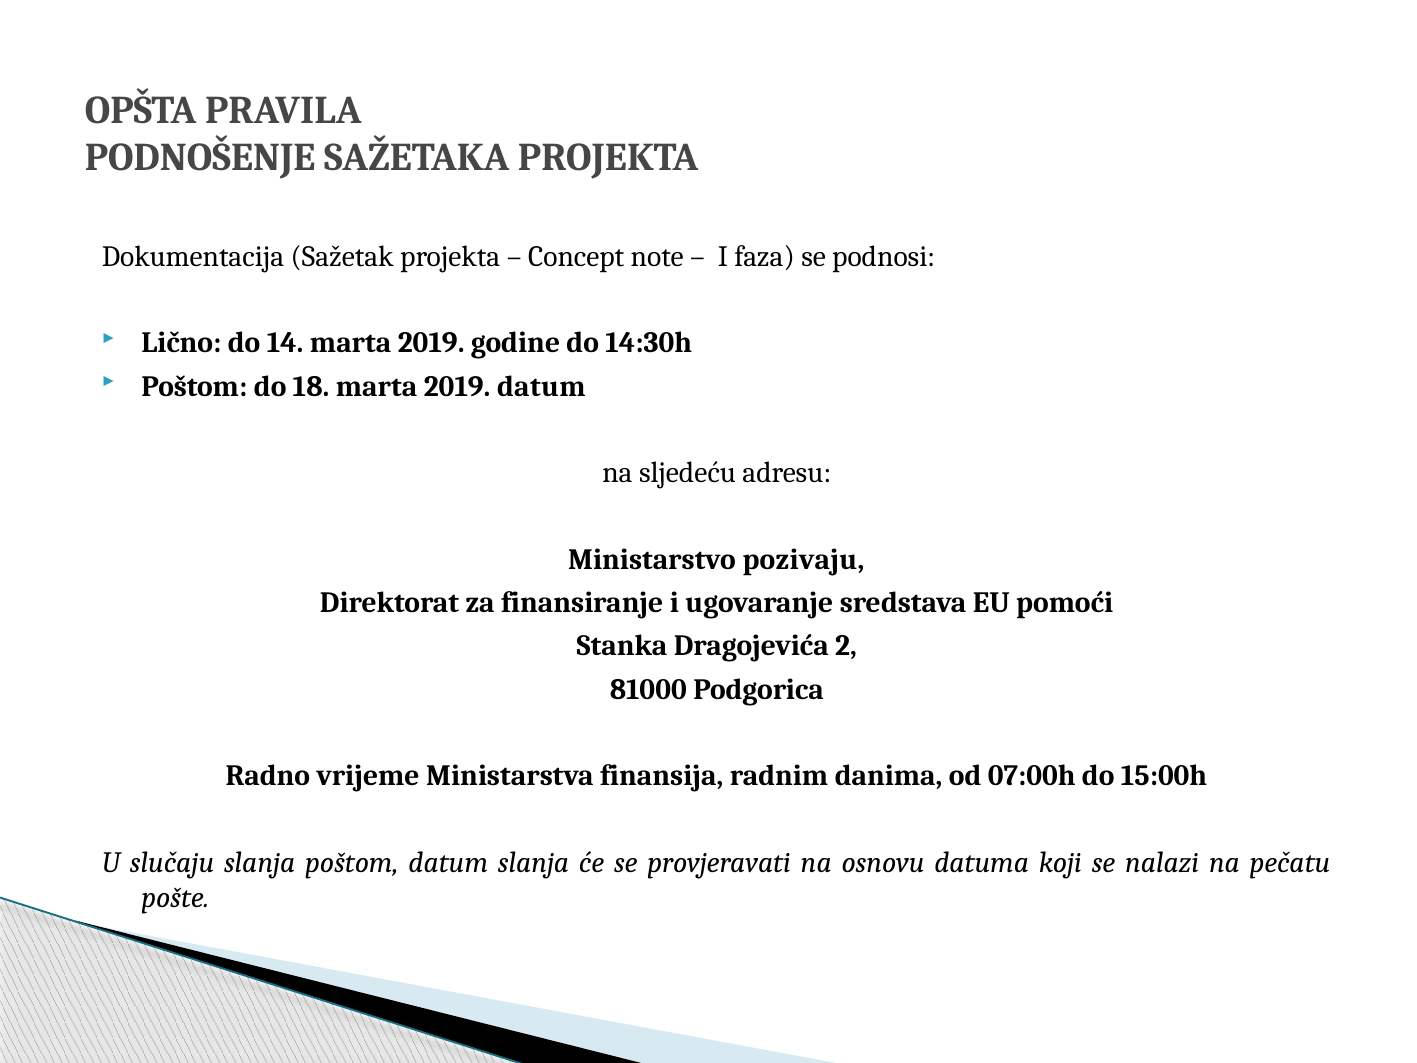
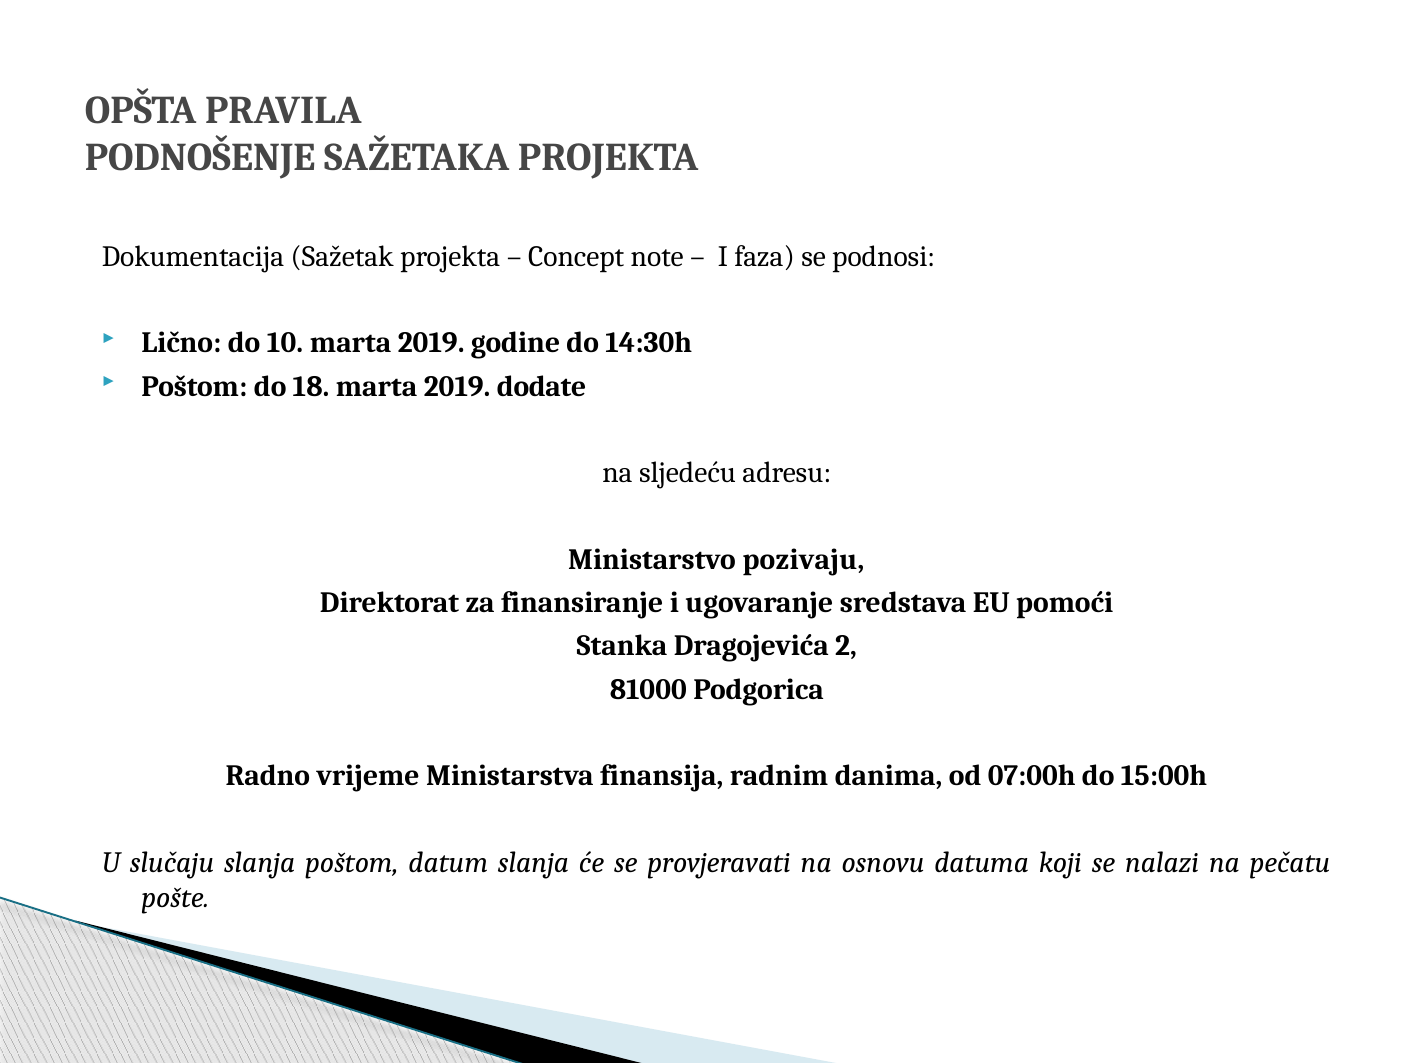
14: 14 -> 10 (285, 343)
2019 datum: datum -> dodate (542, 386)
